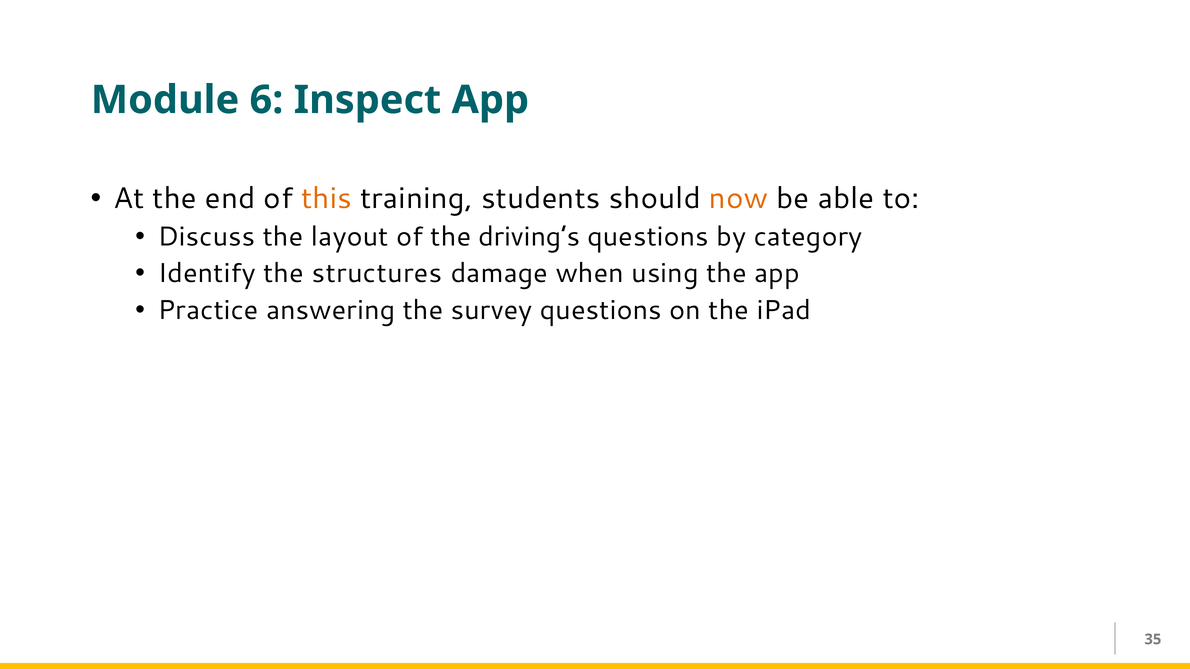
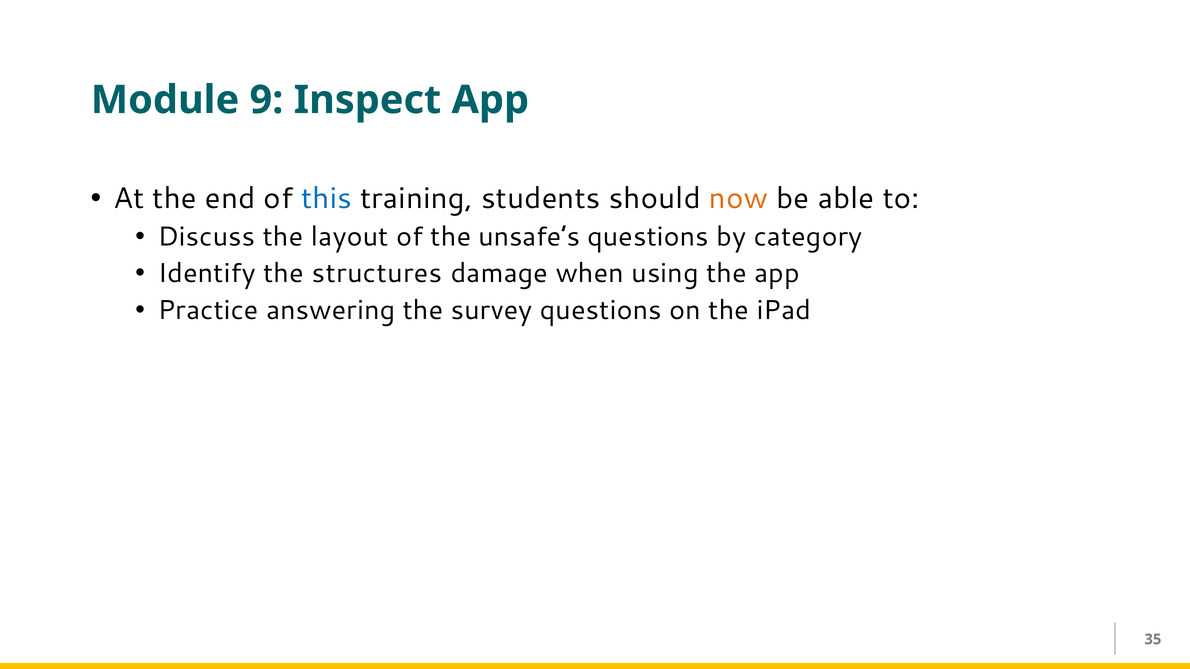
6: 6 -> 9 (266, 100)
this colour: orange -> blue (326, 199)
driving’s: driving’s -> unsafe’s (529, 237)
